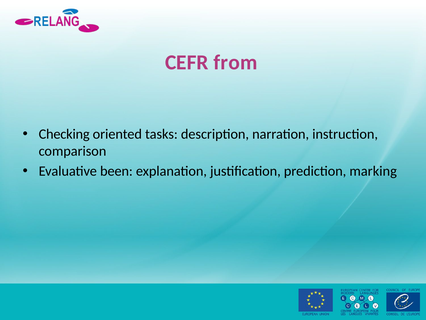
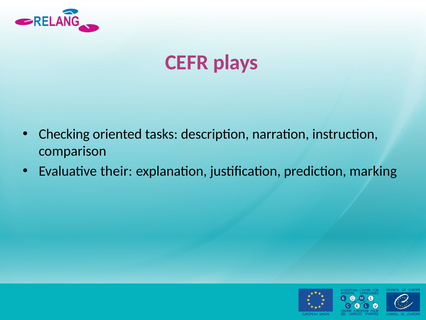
from: from -> plays (236, 62)
been: been -> their (116, 171)
